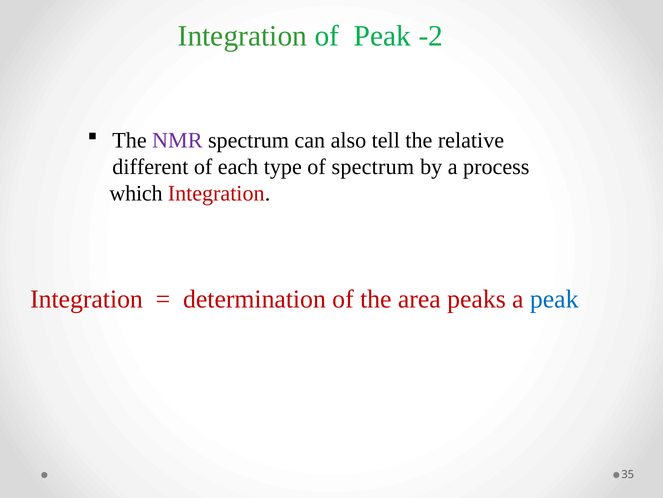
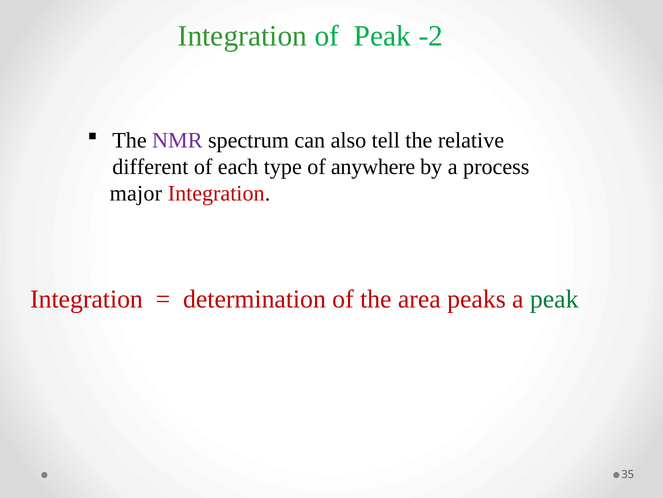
of spectrum: spectrum -> anywhere (373, 167)
which: which -> major (136, 193)
peak colour: blue -> green (554, 299)
